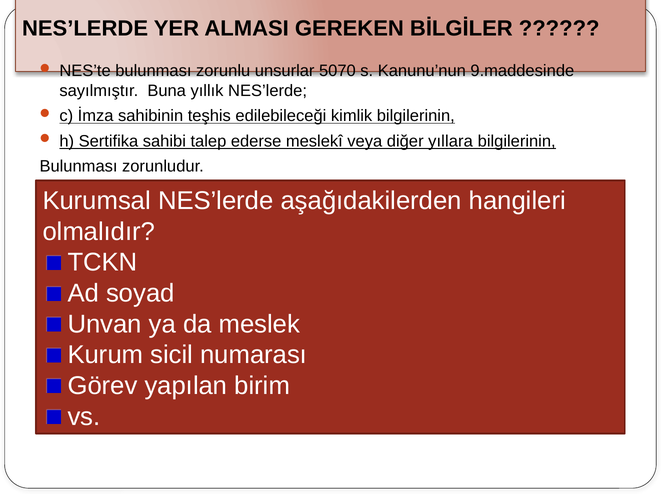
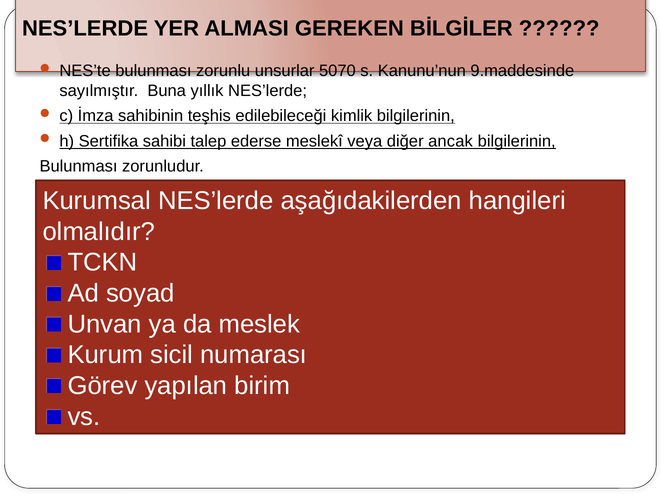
yıllara: yıllara -> ancak (451, 141)
